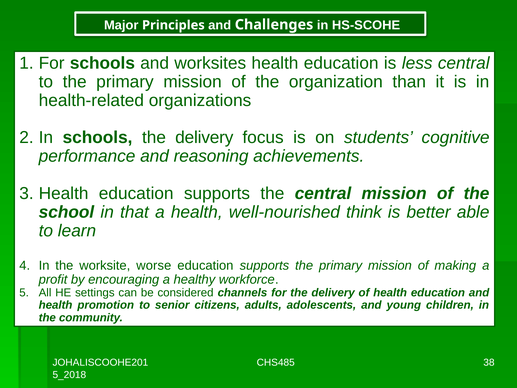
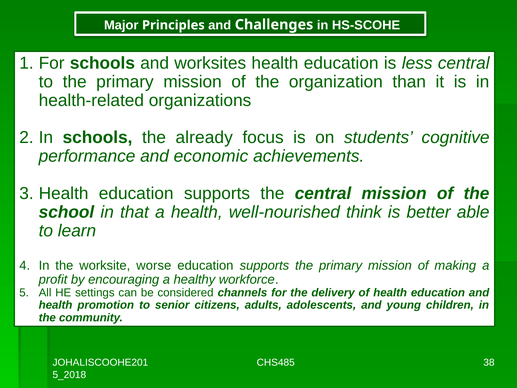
schools the delivery: delivery -> already (204, 138)
reasoning: reasoning -> economic (211, 156)
